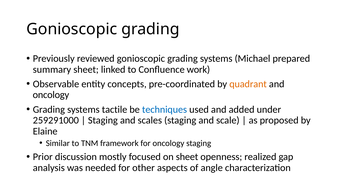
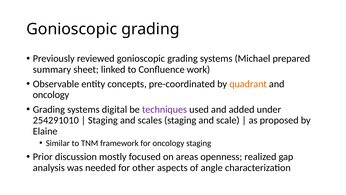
tactile: tactile -> digital (115, 109)
techniques colour: blue -> purple (165, 109)
259291000: 259291000 -> 254291010 (56, 120)
on sheet: sheet -> areas (187, 157)
